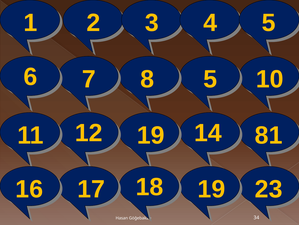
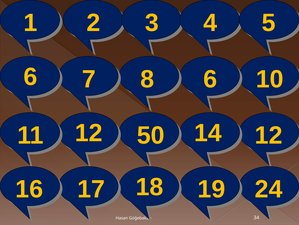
8 5: 5 -> 6 (210, 79)
12 19: 19 -> 50 (151, 135)
14 81: 81 -> 12 (269, 135)
23: 23 -> 24 (269, 189)
